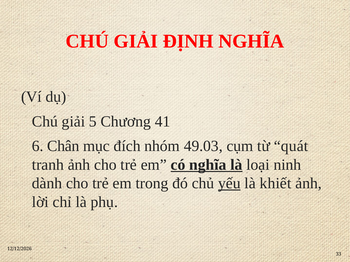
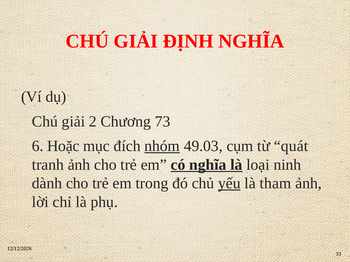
5: 5 -> 2 (93, 122)
41: 41 -> 73 (163, 122)
Chân: Chân -> Hoặc (63, 146)
nhóm underline: none -> present (162, 146)
khiết: khiết -> tham (276, 184)
